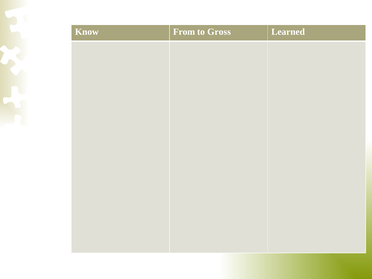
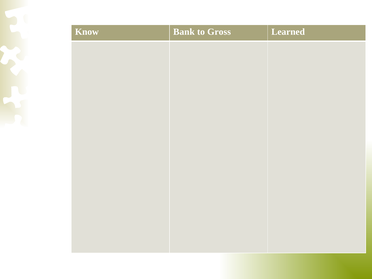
From: From -> Bank (184, 32)
